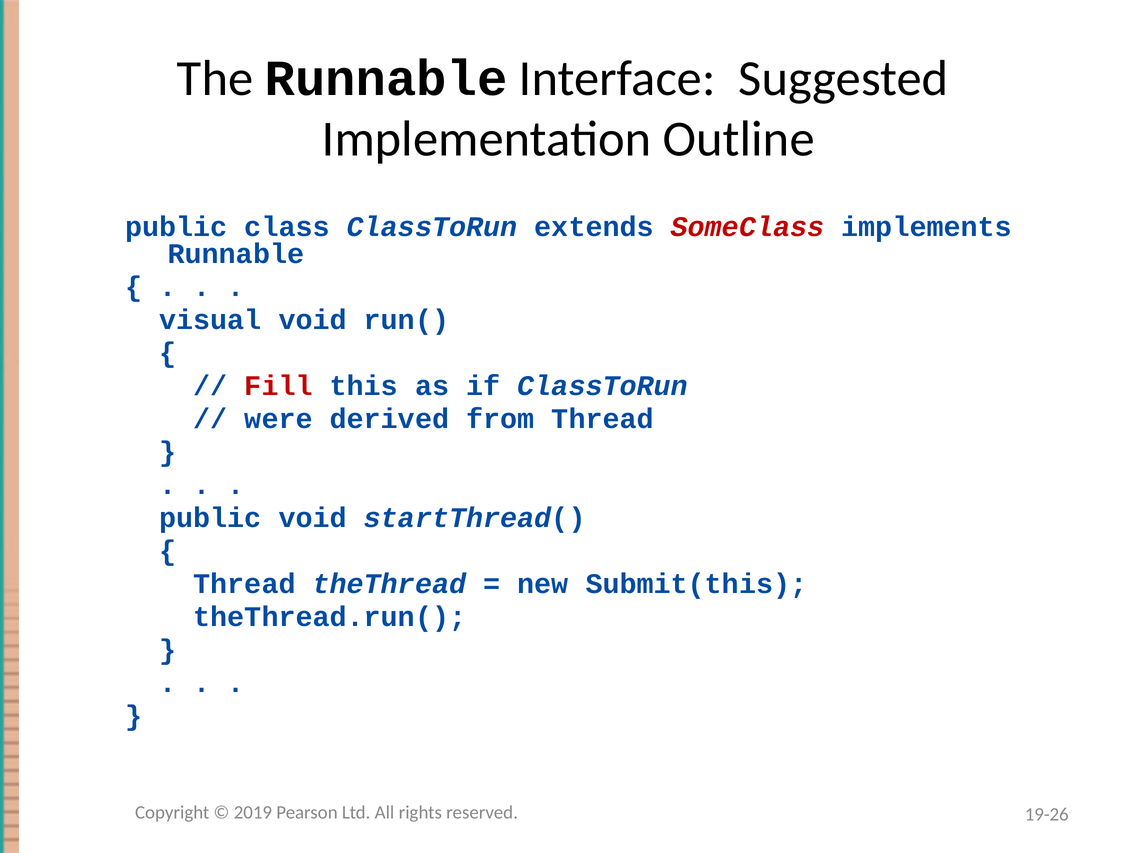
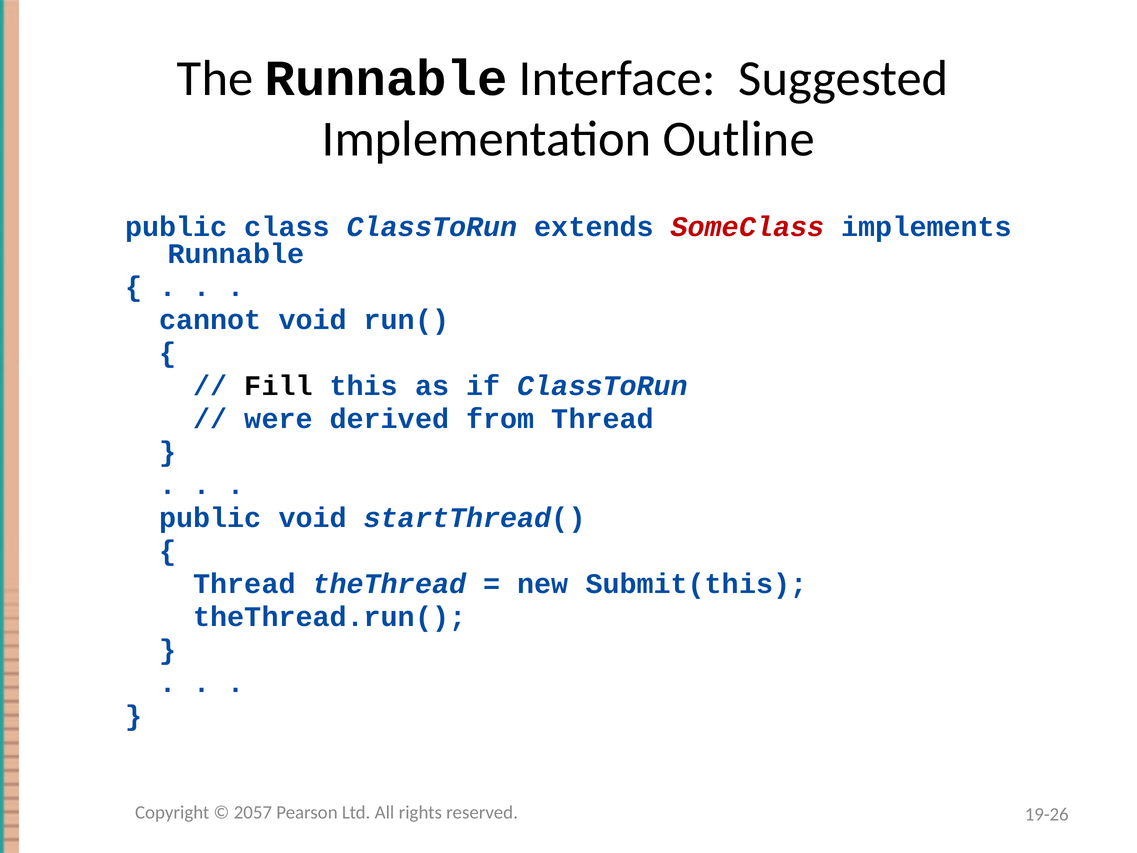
visual: visual -> cannot (210, 320)
Fill colour: red -> black (279, 386)
2019: 2019 -> 2057 (253, 812)
